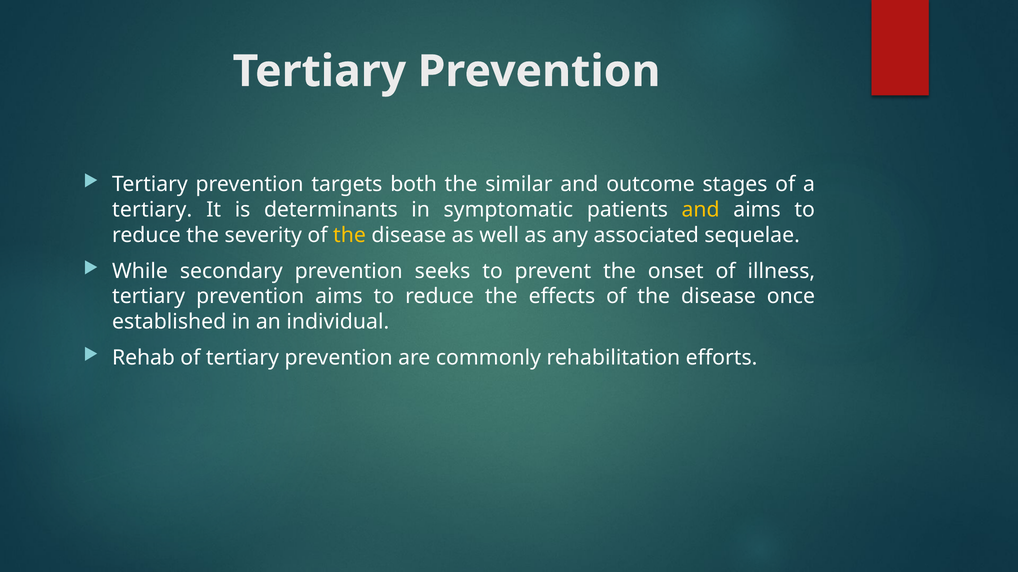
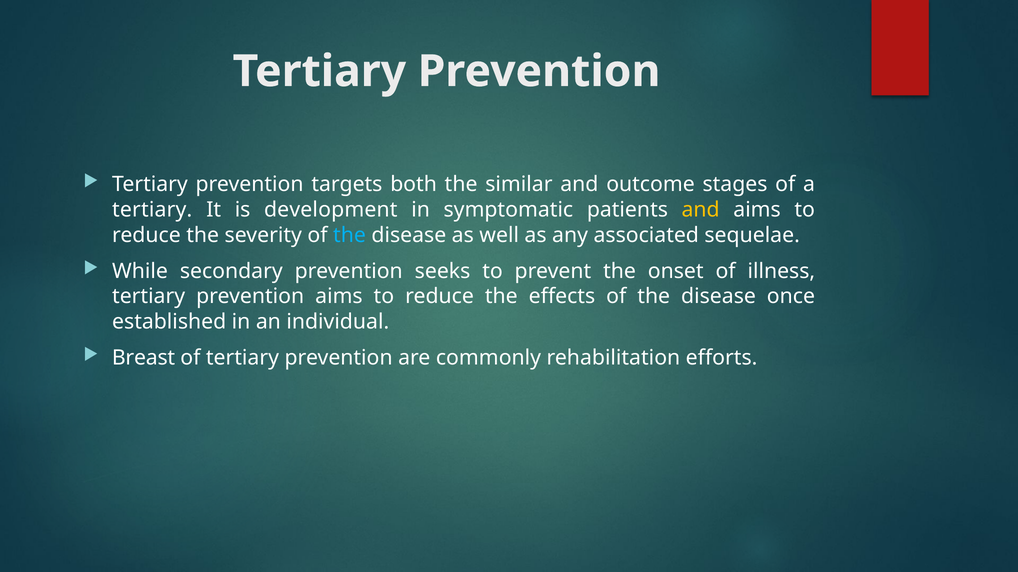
determinants: determinants -> development (331, 210)
the colour: yellow -> light blue (349, 235)
Rehab: Rehab -> Breast (144, 358)
